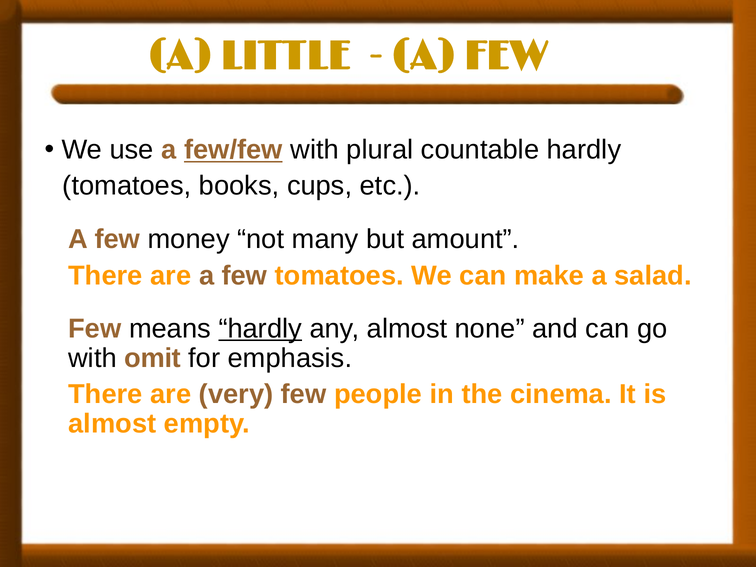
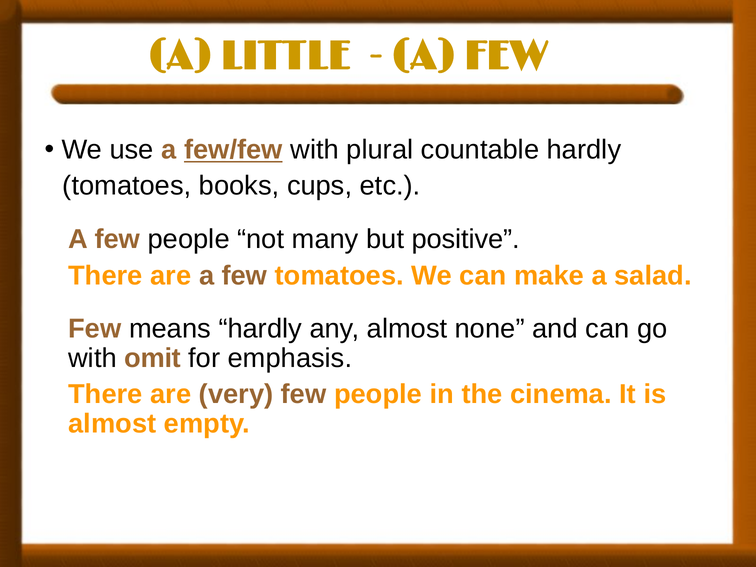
A few money: money -> people (189, 239)
amount: amount -> positive (466, 239)
hardly underline: present -> none (260, 329)
